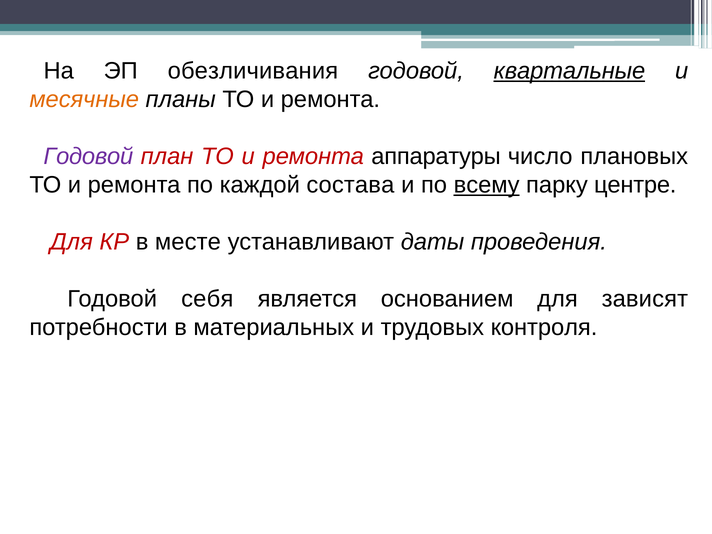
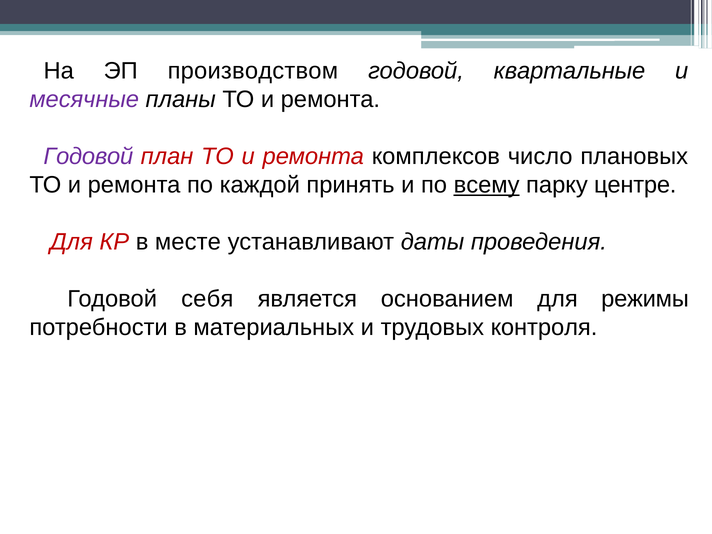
обезличивания: обезличивания -> производством (253, 71)
квартальные underline: present -> none (569, 71)
месячные colour: orange -> purple (84, 100)
аппаратуры: аппаратуры -> комплексов (436, 156)
состава: состава -> принять (351, 185)
зависят: зависят -> режимы (645, 299)
